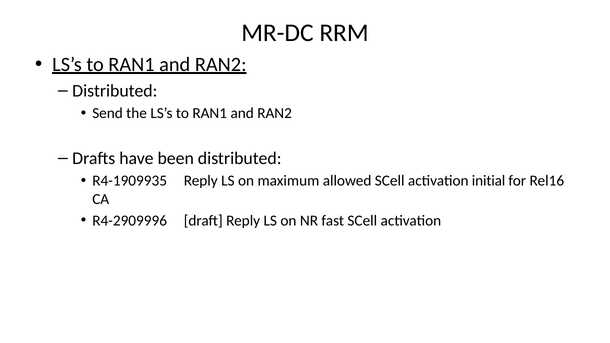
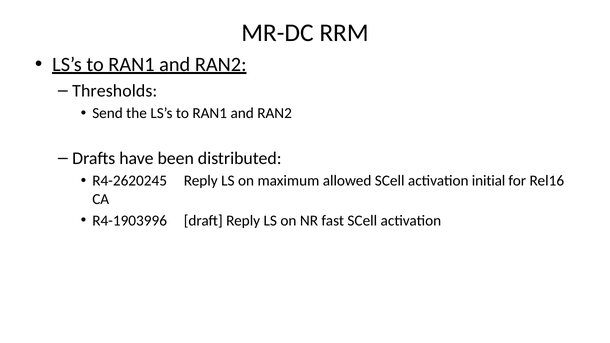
Distributed: Distributed -> Thresholds (115, 91)
R4-1909935: R4-1909935 -> R4-2620245 (130, 181)
R4-2909996: R4-2909996 -> R4-1903996 (130, 221)
